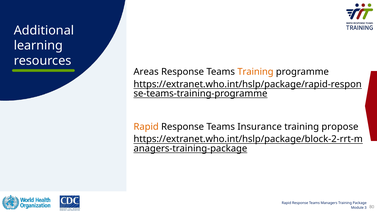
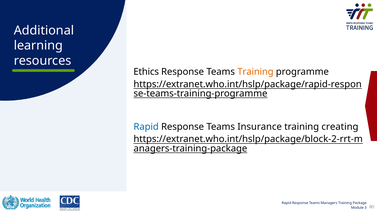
Areas: Areas -> Ethics (146, 72)
Rapid colour: orange -> blue (146, 127)
propose: propose -> creating (340, 127)
